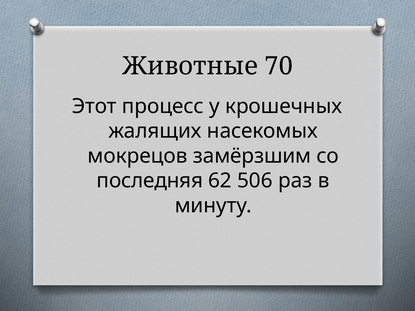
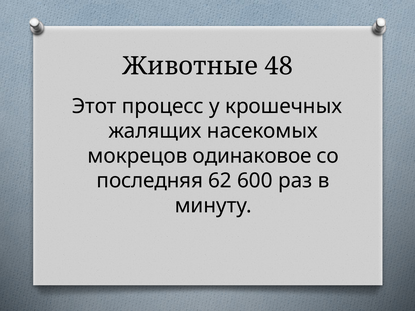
70: 70 -> 48 (279, 66)
замёрзшим: замёрзшим -> одинаковое (252, 156)
506: 506 -> 600 (255, 181)
